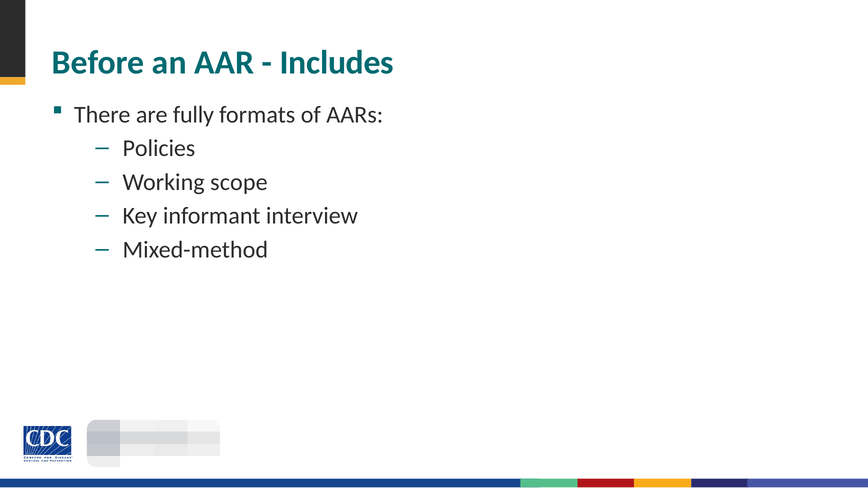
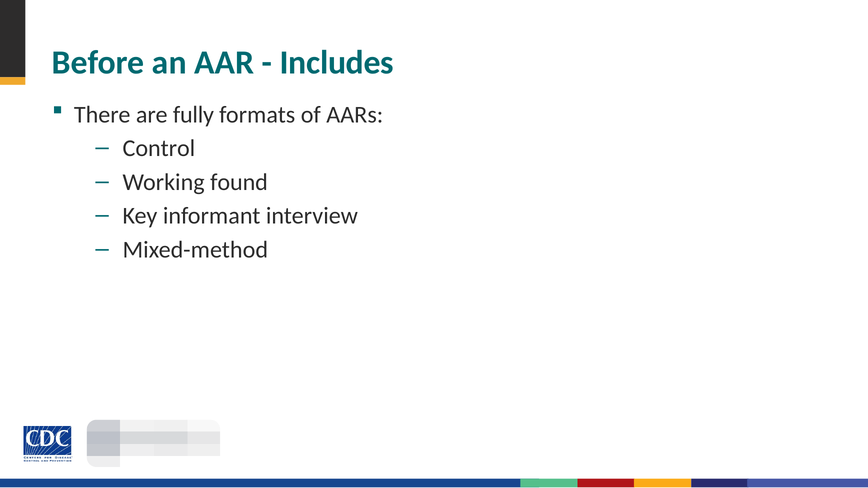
Policies: Policies -> Control (159, 148)
scope: scope -> found (239, 182)
